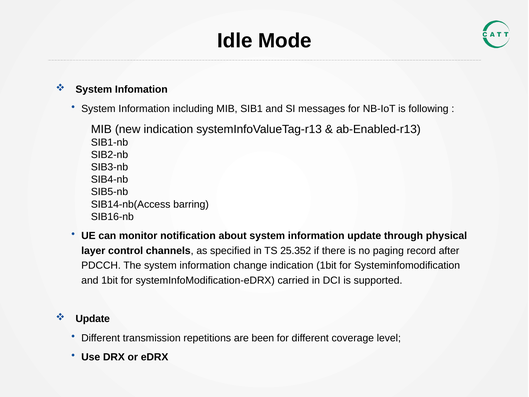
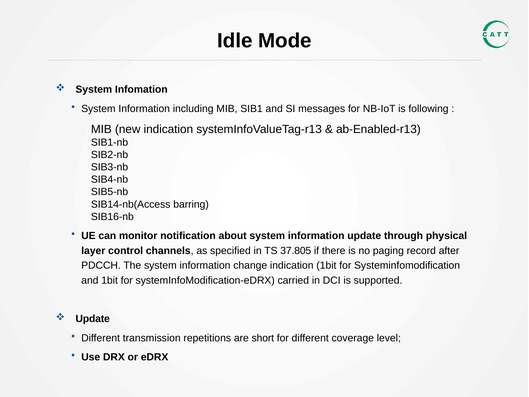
25.352: 25.352 -> 37.805 (296, 251)
been: been -> short (263, 338)
